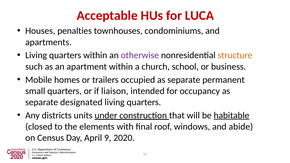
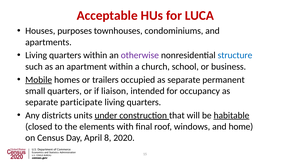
penalties: penalties -> purposes (75, 31)
structure colour: orange -> blue (235, 55)
Mobile underline: none -> present (39, 80)
designated: designated -> participate (81, 102)
abide: abide -> home (241, 127)
9: 9 -> 8 (108, 138)
